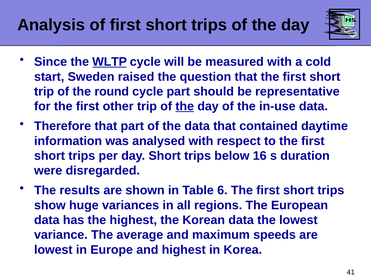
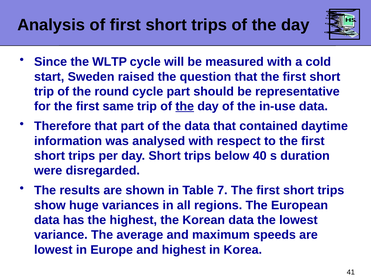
WLTP underline: present -> none (110, 62)
other: other -> same (118, 106)
16: 16 -> 40 (260, 156)
6: 6 -> 7 (222, 191)
